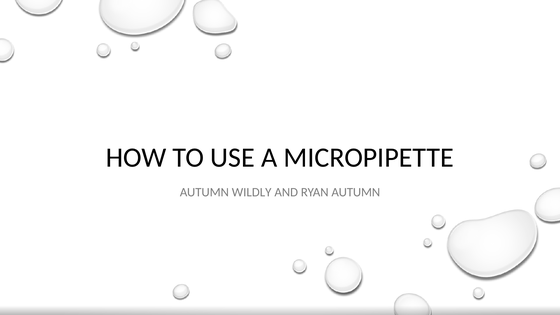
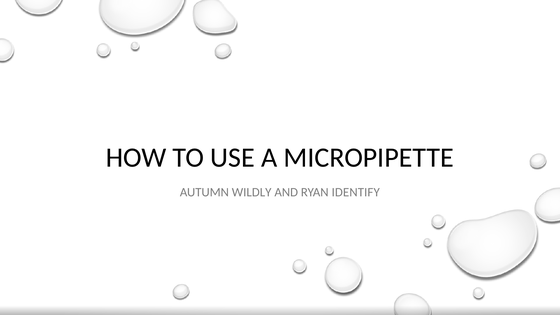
RYAN AUTUMN: AUTUMN -> IDENTIFY (356, 192)
